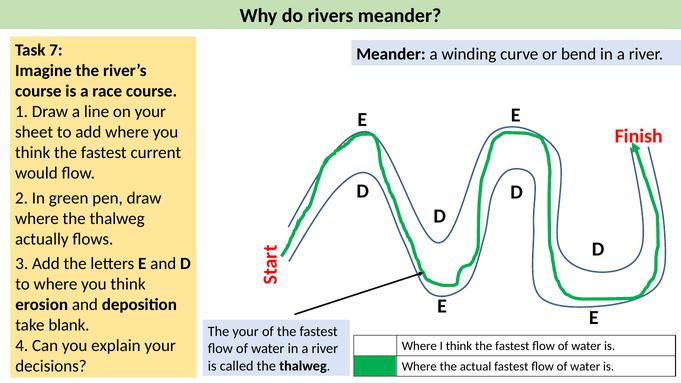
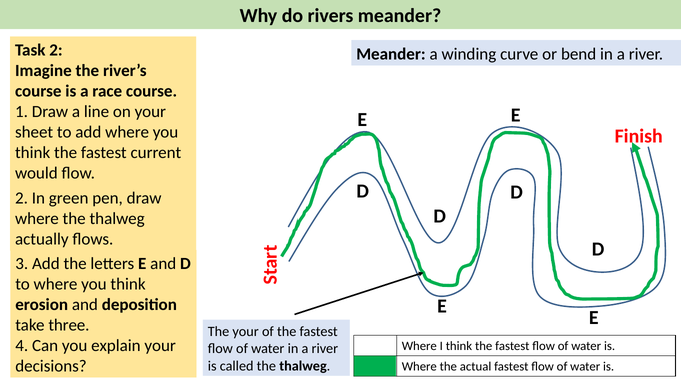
Task 7: 7 -> 2 (56, 50)
blank: blank -> three (69, 325)
